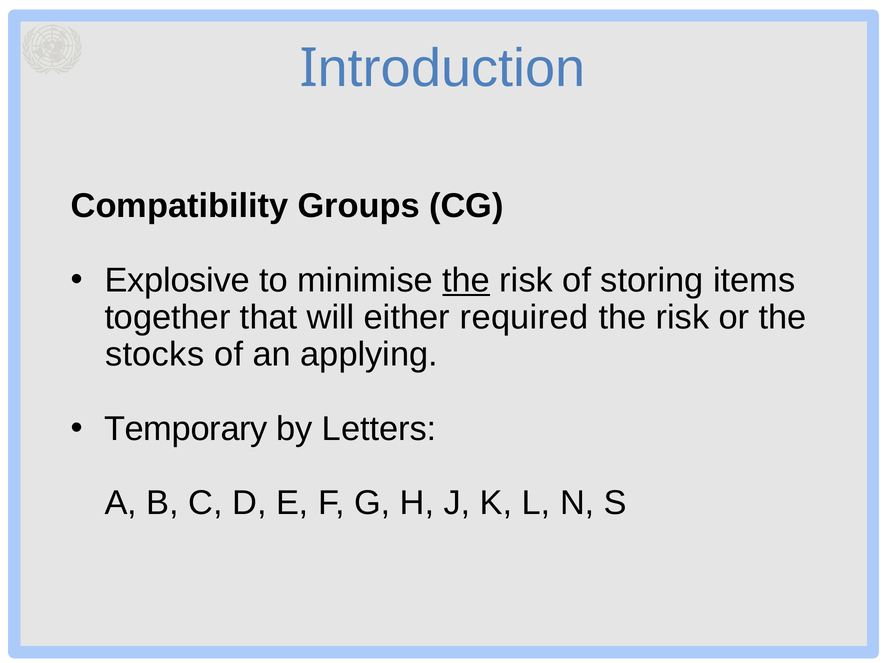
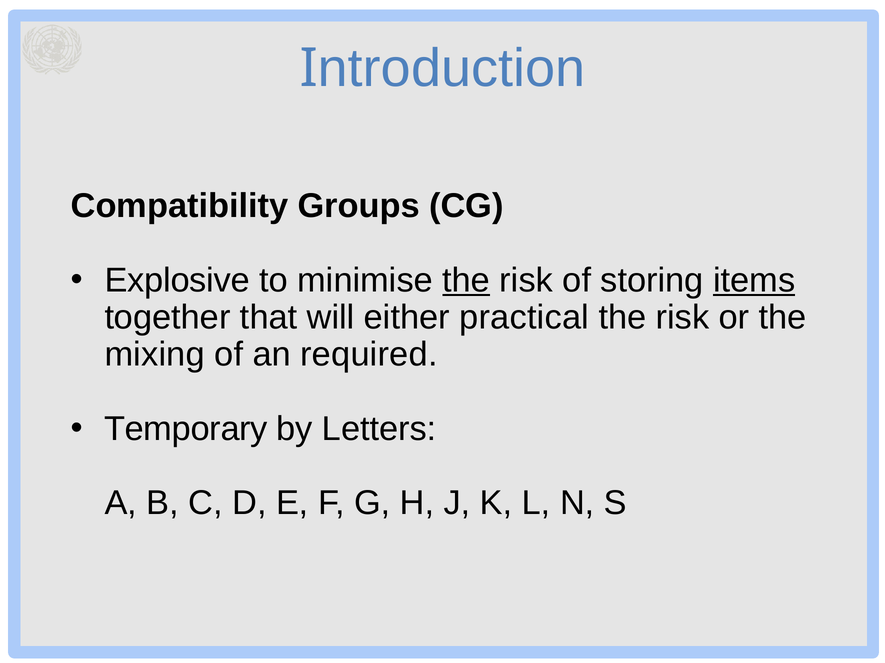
items underline: none -> present (754, 281)
required: required -> practical (524, 318)
stocks: stocks -> mixing (155, 355)
applying: applying -> required (369, 355)
